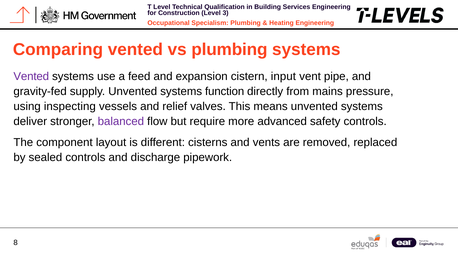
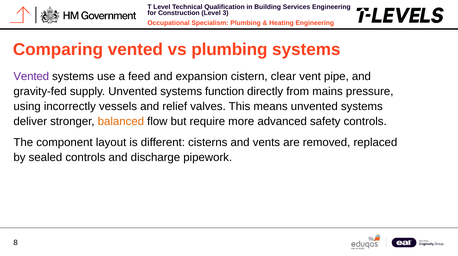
input: input -> clear (283, 76)
inspecting: inspecting -> incorrectly (70, 106)
balanced colour: purple -> orange (121, 122)
